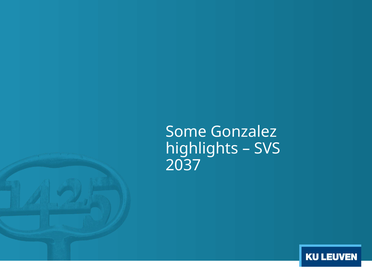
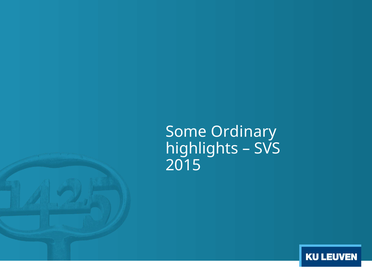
Gonzalez: Gonzalez -> Ordinary (244, 132)
2037: 2037 -> 2015 (183, 165)
